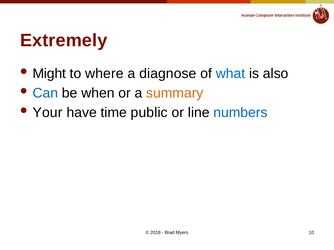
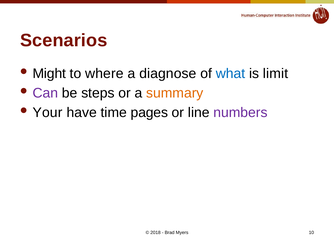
Extremely: Extremely -> Scenarios (64, 41)
also: also -> limit (276, 74)
Can colour: blue -> purple (45, 93)
when: when -> steps (98, 93)
public: public -> pages (149, 113)
numbers colour: blue -> purple (240, 113)
